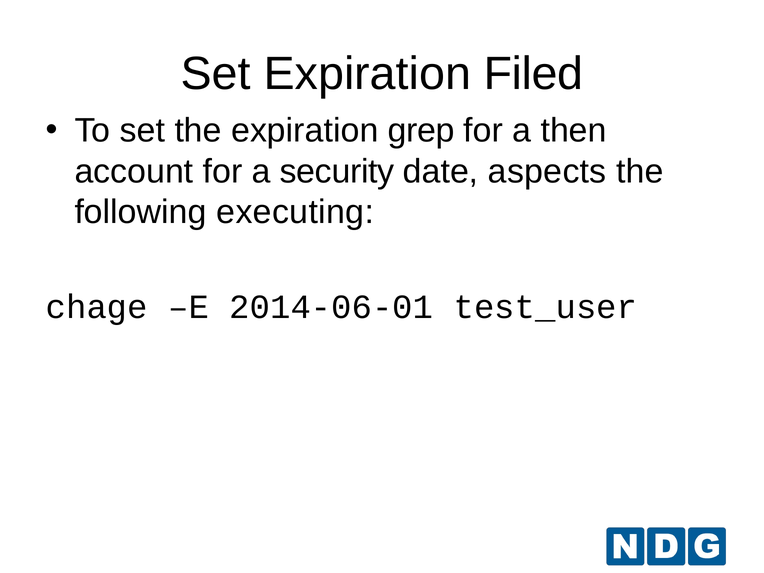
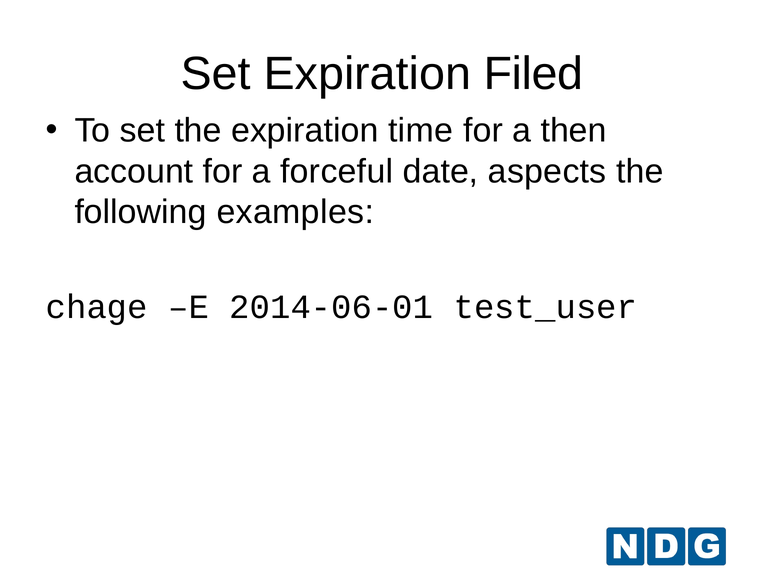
grep: grep -> time (421, 131)
security: security -> forceful (337, 171)
executing: executing -> examples (295, 212)
